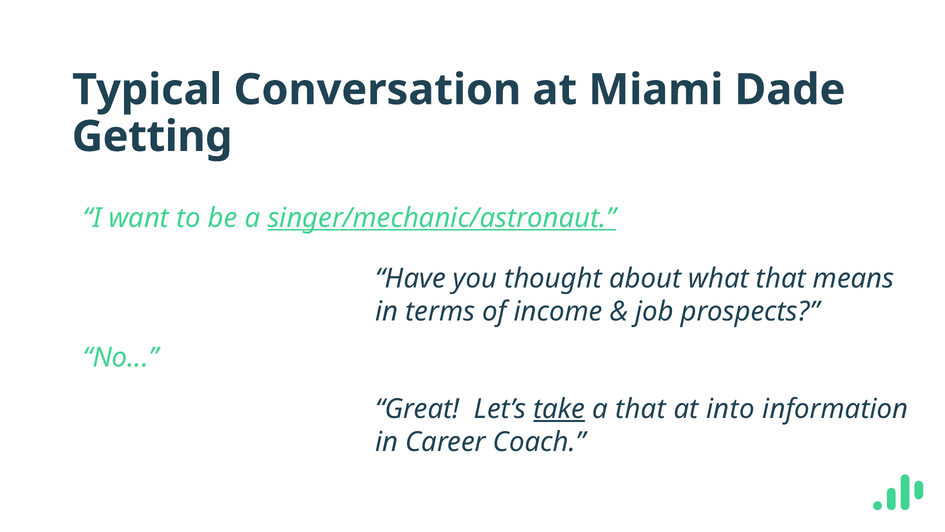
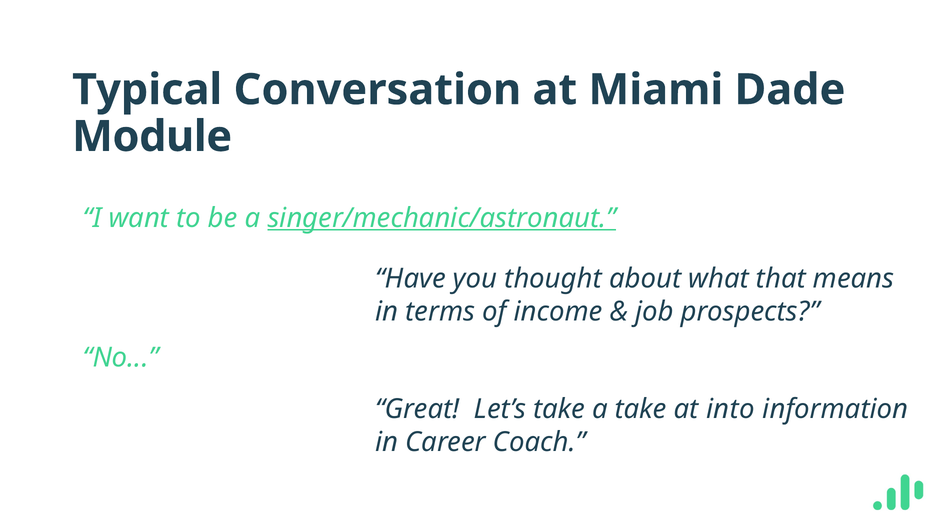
Getting: Getting -> Module (152, 137)
take underline: present -> none (559, 409)
a that: that -> take (641, 409)
